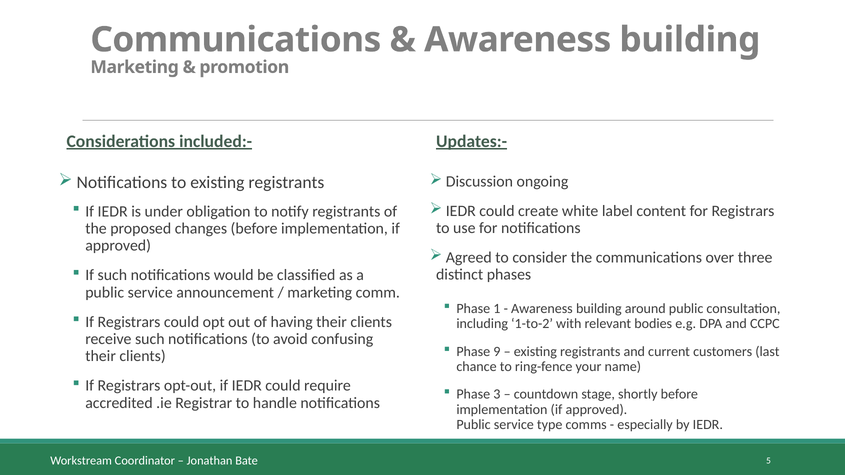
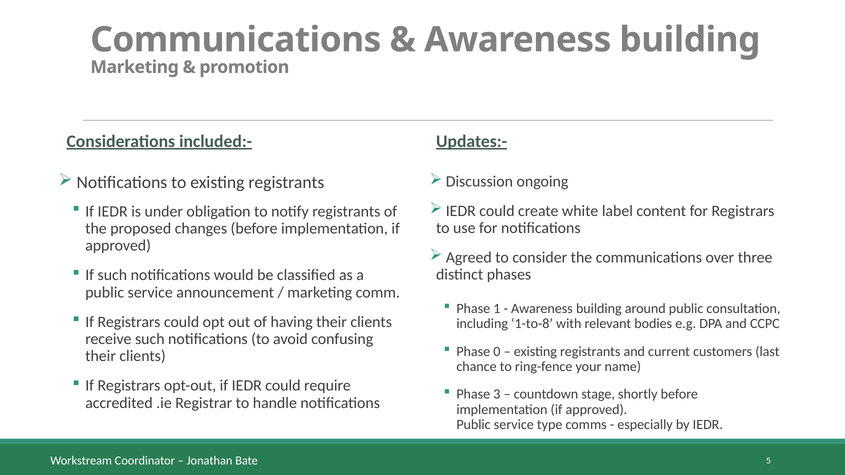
1-to-2: 1-to-2 -> 1-to-8 (532, 324)
9: 9 -> 0 (497, 352)
